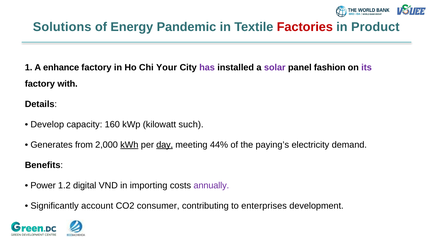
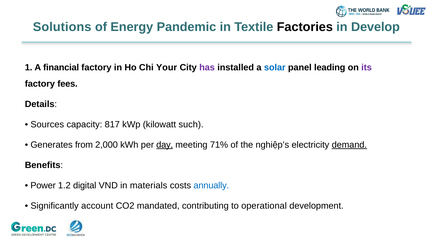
Factories colour: red -> black (305, 27)
Product: Product -> Develop (375, 27)
enhance: enhance -> financial (61, 67)
solar colour: purple -> blue (275, 67)
fashion: fashion -> leading (330, 67)
with: with -> fees (68, 84)
Develop: Develop -> Sources (47, 124)
160: 160 -> 817 (112, 124)
kWh underline: present -> none (129, 145)
44%: 44% -> 71% (219, 145)
paying’s: paying’s -> nghiệp’s (272, 145)
demand underline: none -> present (349, 145)
importing: importing -> materials (149, 185)
annually colour: purple -> blue (211, 185)
consumer: consumer -> mandated (158, 205)
enterprises: enterprises -> operational (264, 205)
